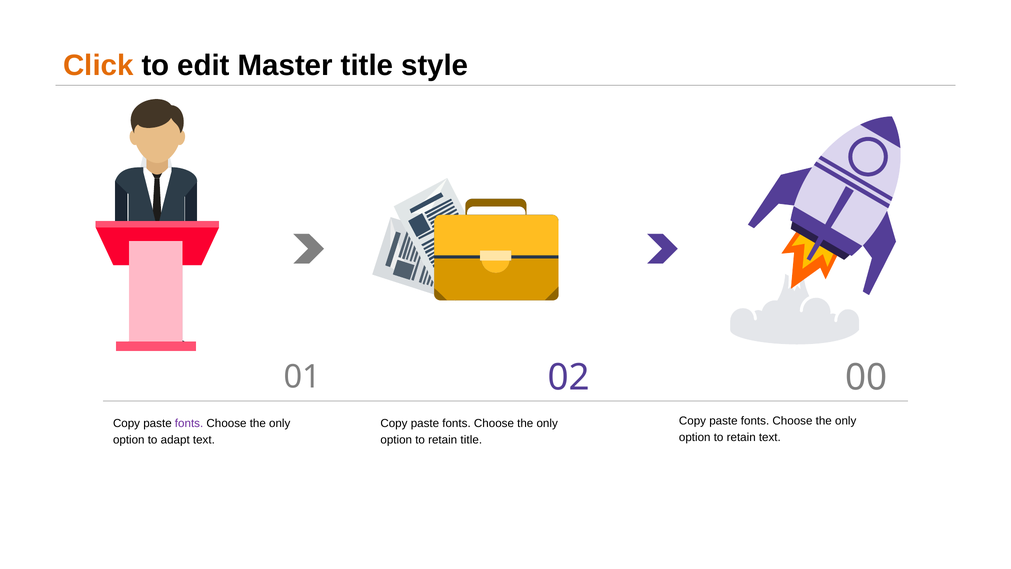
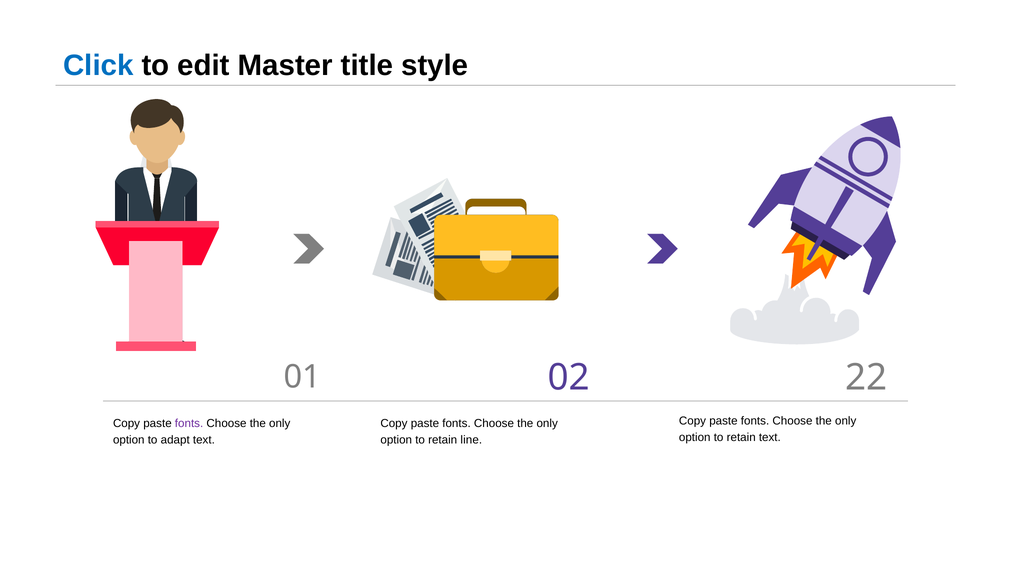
Click colour: orange -> blue (98, 65)
00: 00 -> 22 (866, 377)
retain title: title -> line (471, 440)
